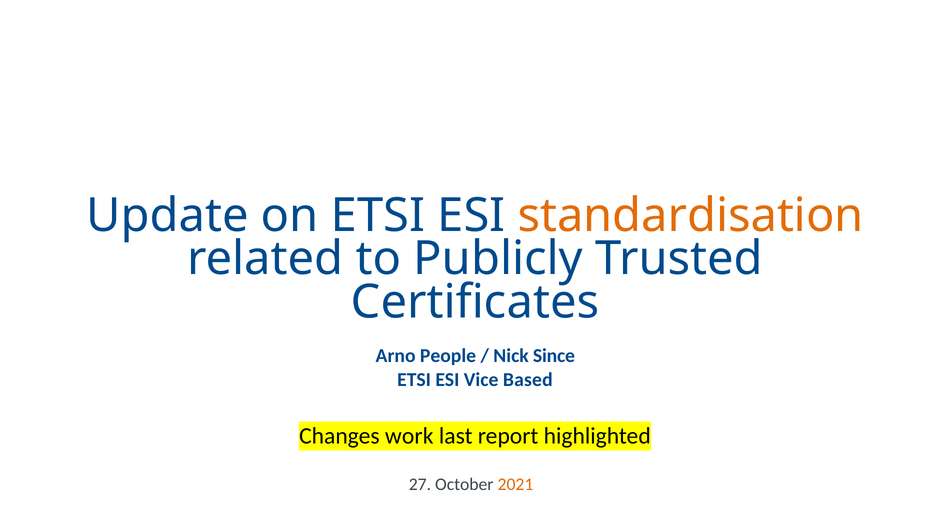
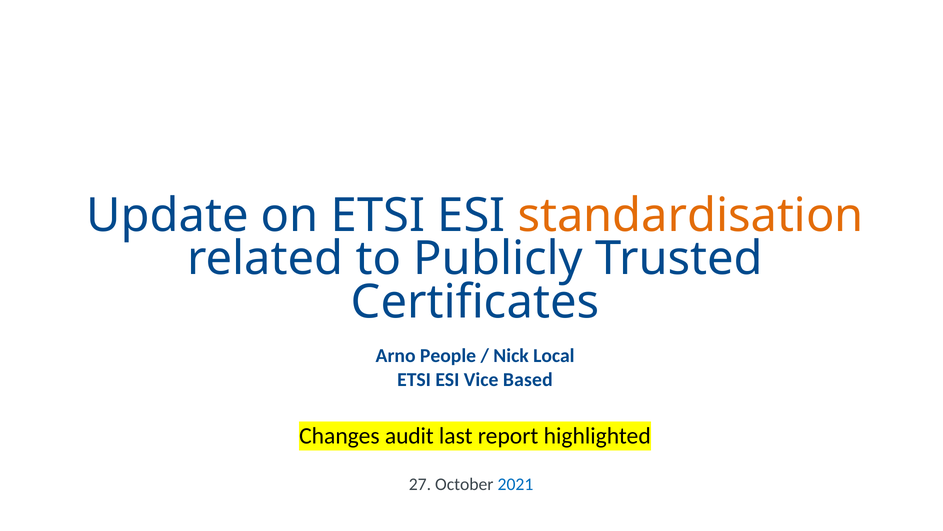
Since: Since -> Local (554, 356)
work: work -> audit (409, 436)
2021 colour: orange -> blue (515, 484)
